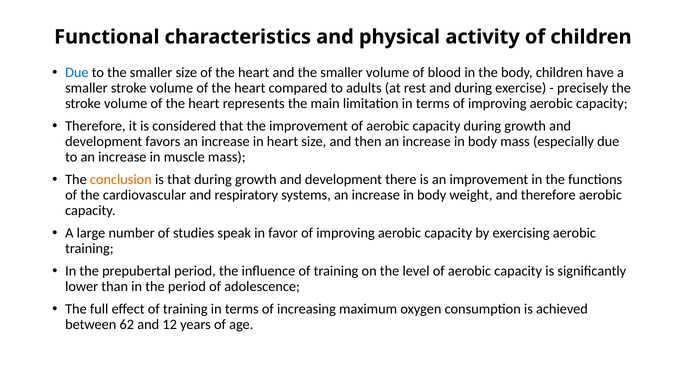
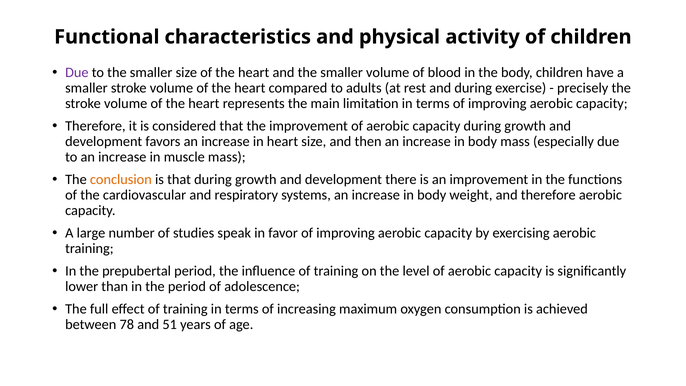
Due colour: blue -> purple (77, 72)
62: 62 -> 78 (127, 325)
12: 12 -> 51 (170, 325)
